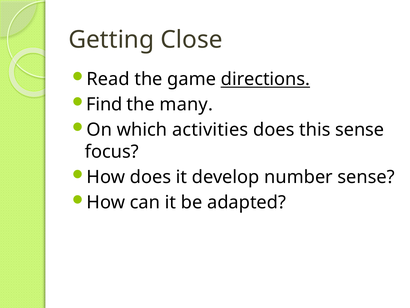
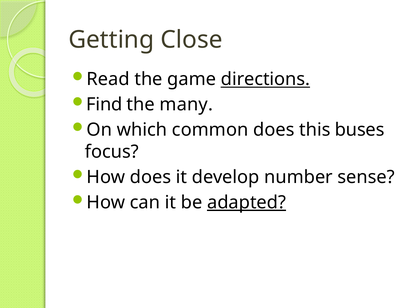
activities: activities -> common (210, 130)
this sense: sense -> buses (360, 130)
adapted underline: none -> present (247, 202)
